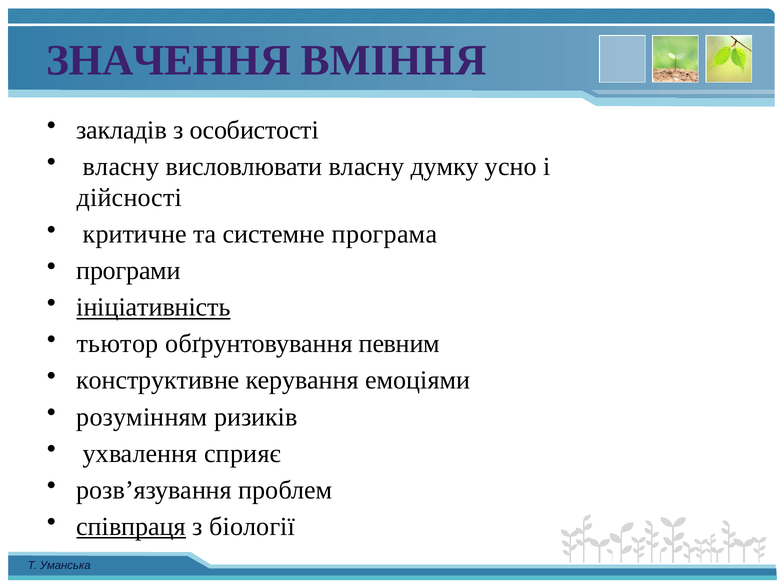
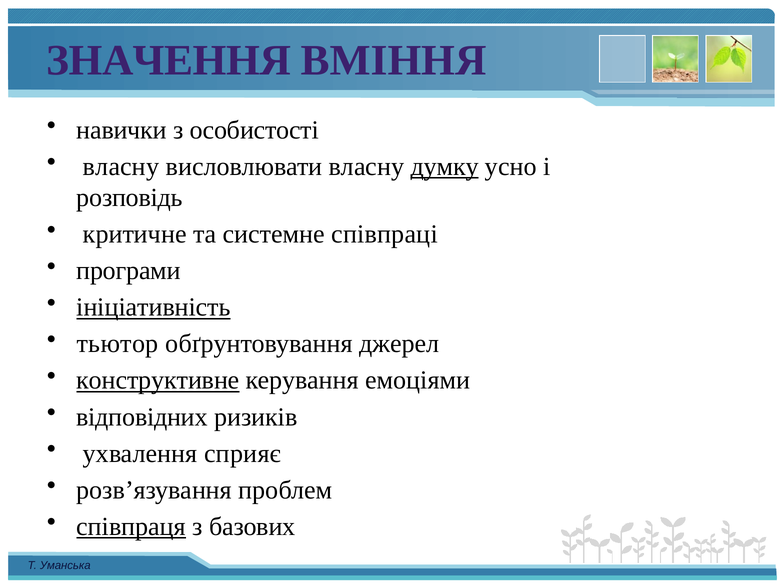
закладів: закладів -> навички (122, 130)
думку underline: none -> present (445, 167)
дійсності: дійсності -> розповідь (130, 198)
програма: програма -> співпраці (385, 234)
певним: певним -> джерел (399, 344)
конструктивне underline: none -> present (158, 381)
розумінням: розумінням -> відповідних (142, 417)
біології: біології -> базових (252, 527)
